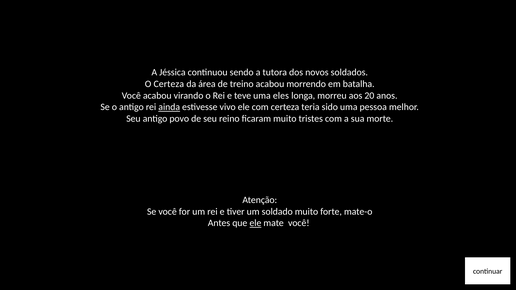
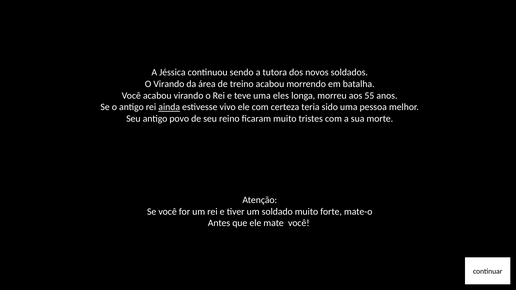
O Certeza: Certeza -> Virando (169, 84)
20: 20 -> 55 (369, 96)
ele underline: present -> none (255, 223)
